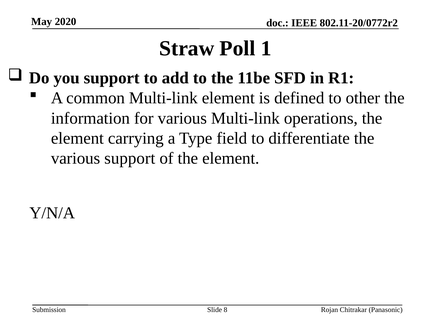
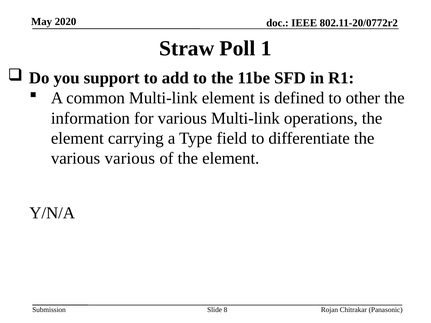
various support: support -> various (130, 158)
